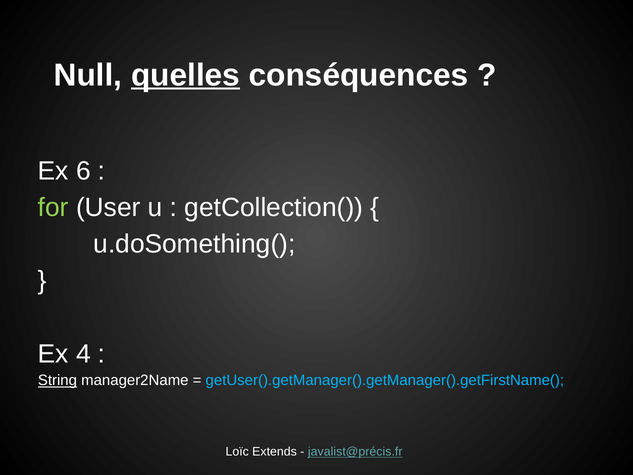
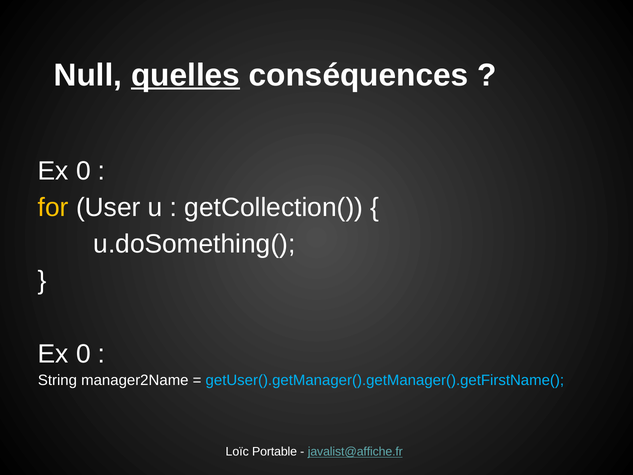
6: 6 -> 0 (83, 171)
for colour: light green -> yellow (53, 208)
4: 4 -> 0 (83, 354)
String underline: present -> none (57, 380)
Extends: Extends -> Portable (275, 452)
javalist@précis.fr: javalist@précis.fr -> javalist@affiche.fr (355, 452)
